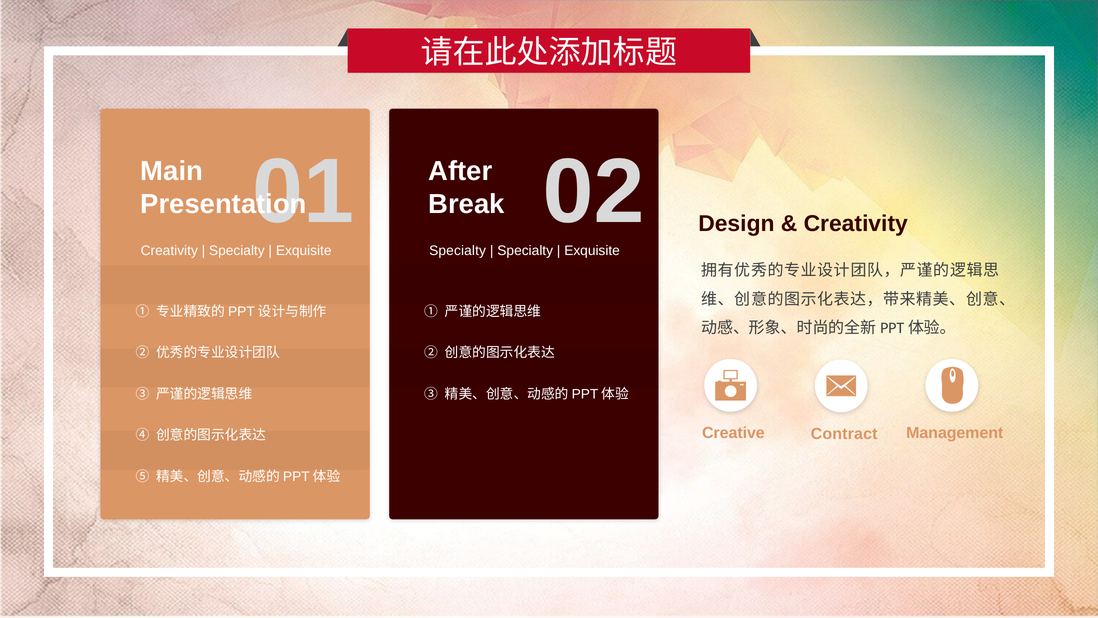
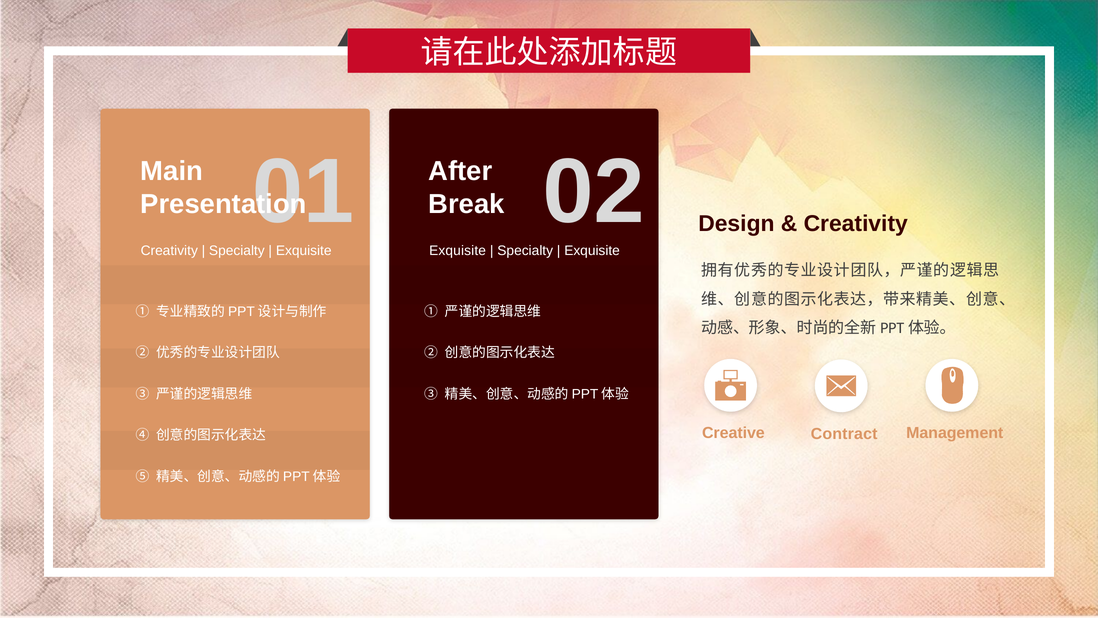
Exquisite Specialty: Specialty -> Exquisite (458, 250)
